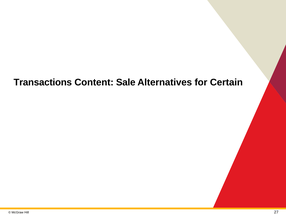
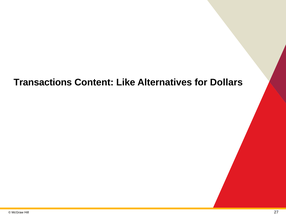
Sale: Sale -> Like (126, 82)
Certain: Certain -> Dollars (226, 82)
